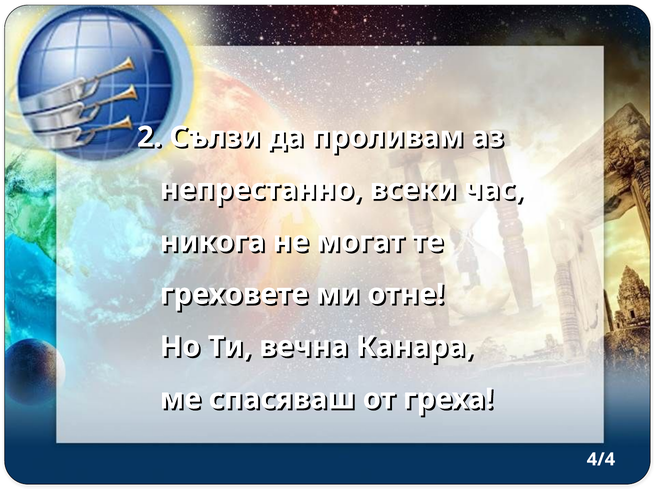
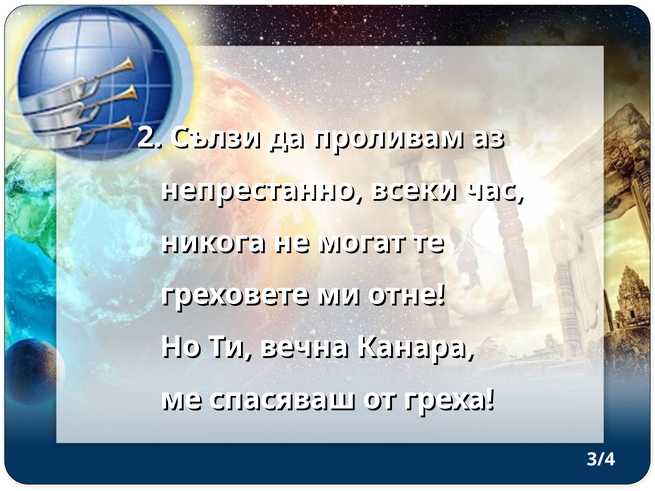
4/4: 4/4 -> 3/4 (601, 460)
